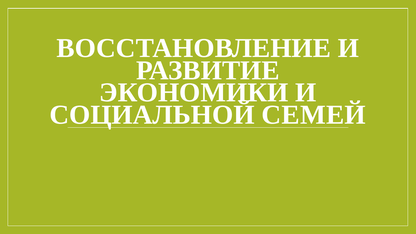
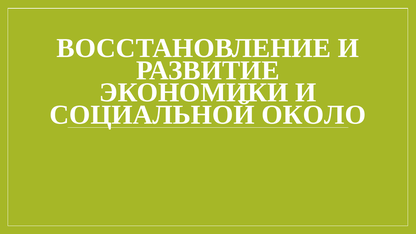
СЕМЕЙ: СЕМЕЙ -> ОКОЛО (314, 115)
